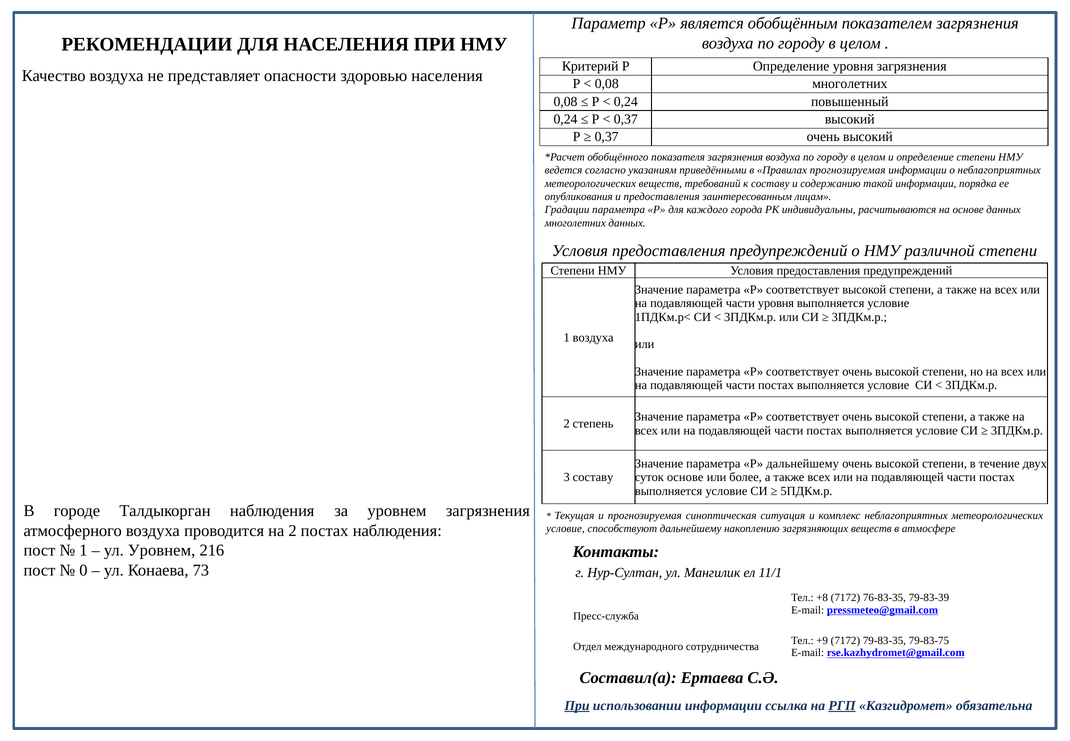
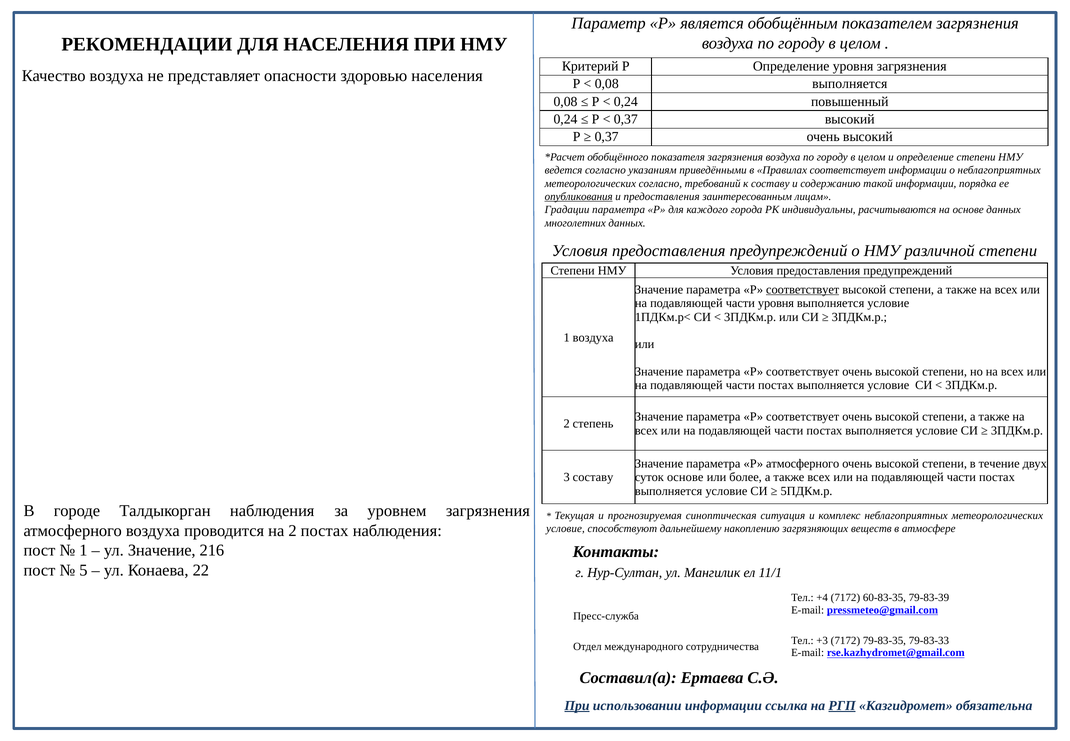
0,08 многолетних: многолетних -> выполняется (850, 84)
Правилах прогнозируемая: прогнозируемая -> соответствует (848, 170)
метеорологических веществ: веществ -> согласно (660, 183)
опубликования underline: none -> present (579, 197)
соответствует underline: none -> present (803, 289)
Р дальнейшему: дальнейшему -> атмосферного (803, 463)
ул Уровнем: Уровнем -> Значение (162, 550)
0: 0 -> 5 (83, 570)
73: 73 -> 22 (201, 570)
+8: +8 -> +4 (822, 598)
76-83-35: 76-83-35 -> 60-83-35 (884, 598)
+9: +9 -> +3 (822, 640)
79-83-75: 79-83-75 -> 79-83-33 (929, 640)
